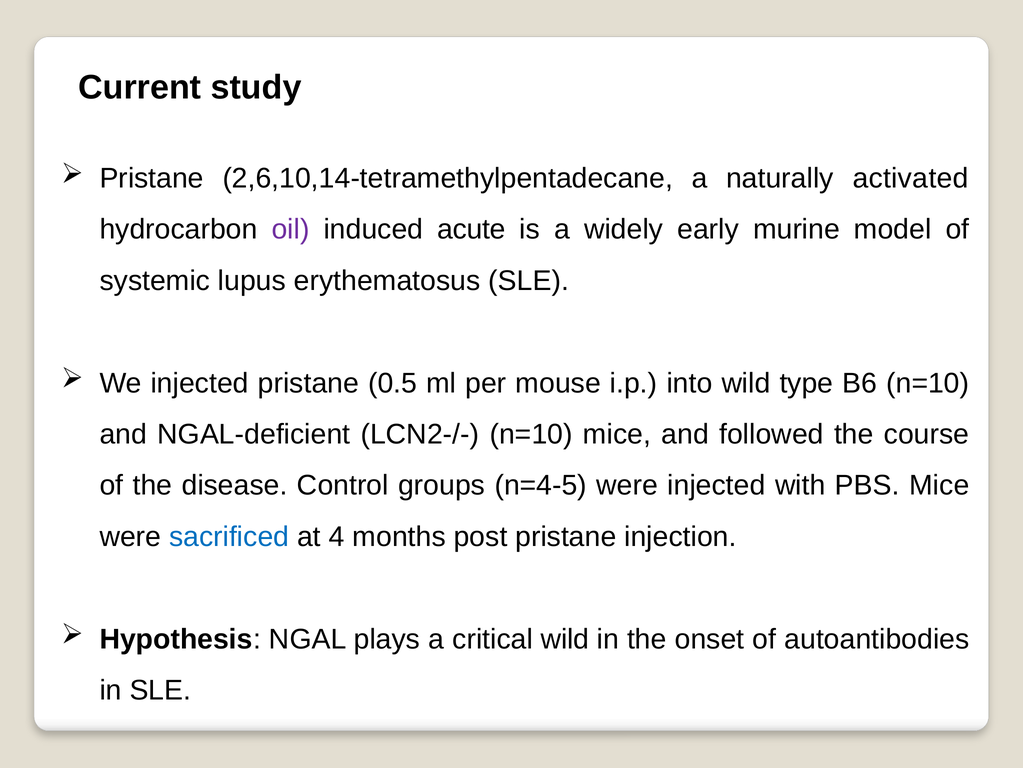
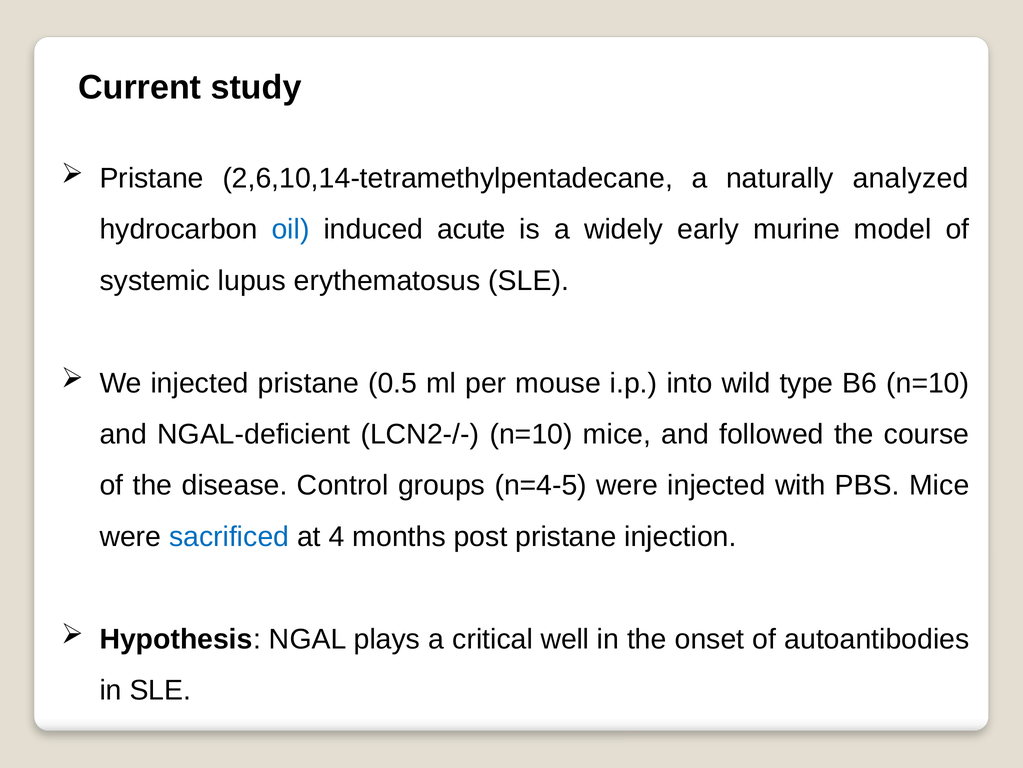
activated: activated -> analyzed (911, 178)
oil colour: purple -> blue (291, 229)
critical wild: wild -> well (565, 639)
